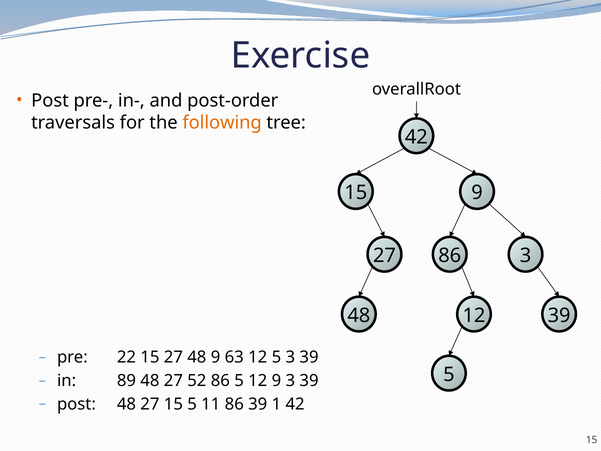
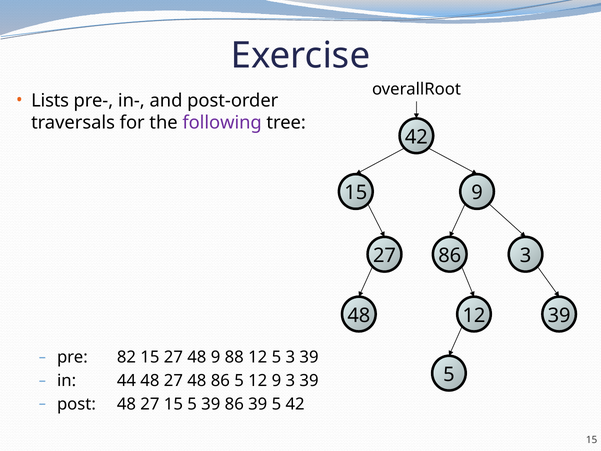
Post: Post -> Lists (50, 100)
following colour: orange -> purple (222, 122)
22: 22 -> 82 (126, 357)
63: 63 -> 88 (234, 357)
89: 89 -> 44 (126, 380)
48 27 52: 52 -> 48 (197, 380)
5 11: 11 -> 39 (211, 404)
86 39 1: 1 -> 5 (276, 404)
